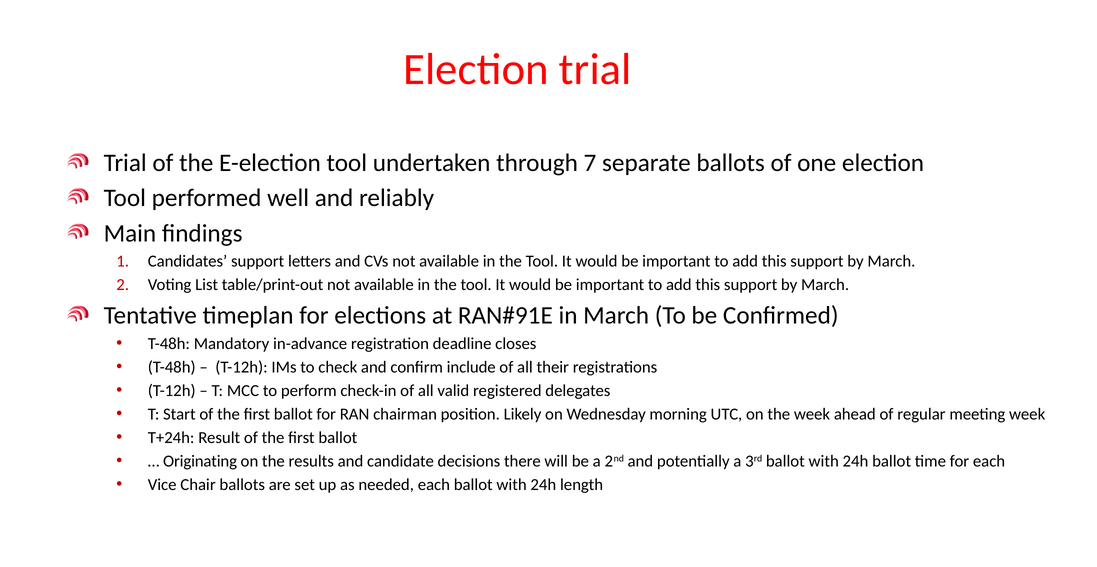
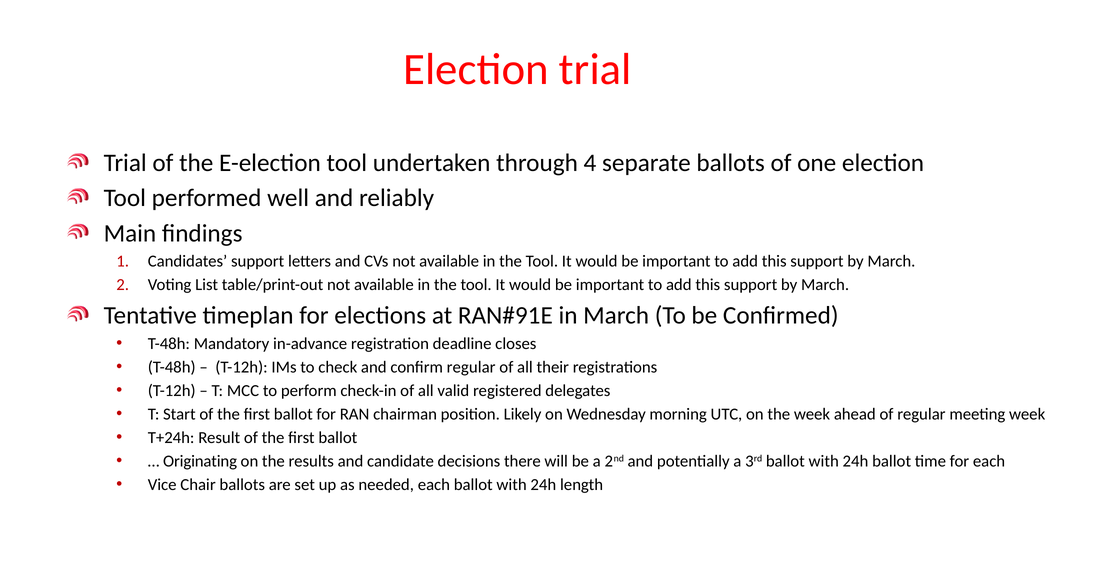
7: 7 -> 4 (590, 163)
confirm include: include -> regular (471, 367)
